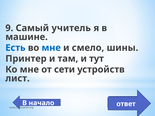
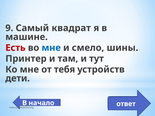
учитель: учитель -> квадрат (71, 28)
Есть colour: blue -> red (15, 48)
сети: сети -> тебя (65, 70)
лист: лист -> дети (18, 79)
